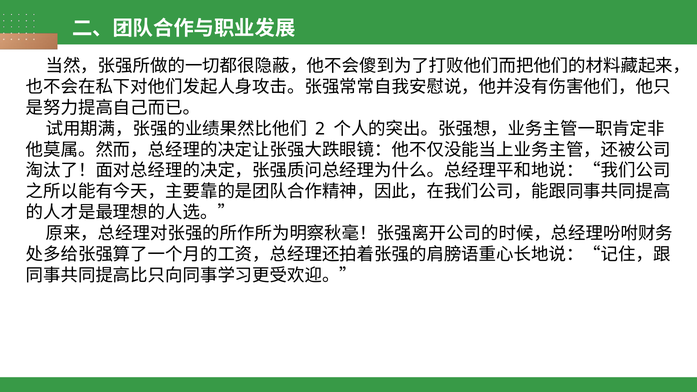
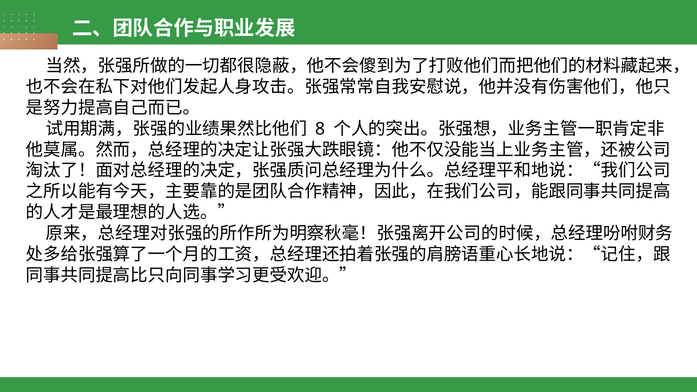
2: 2 -> 8 (320, 129)
